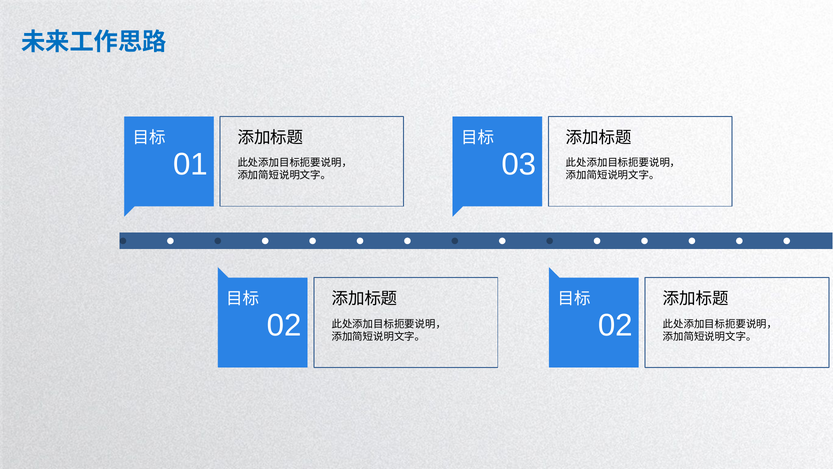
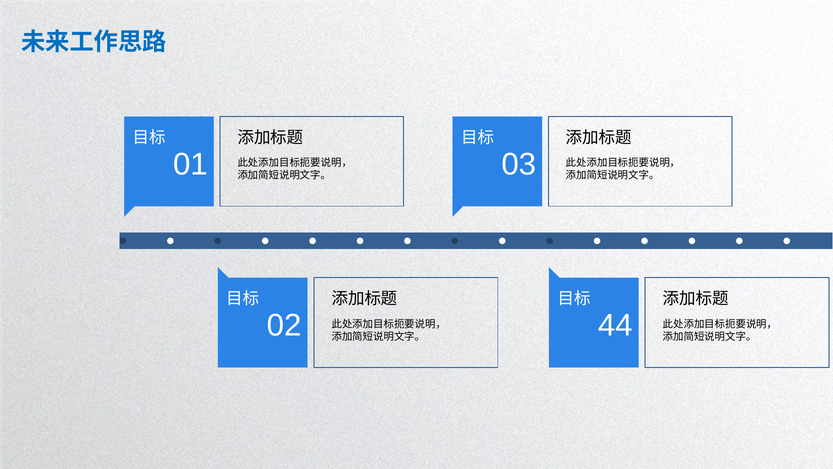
02: 02 -> 44 (615, 325)
